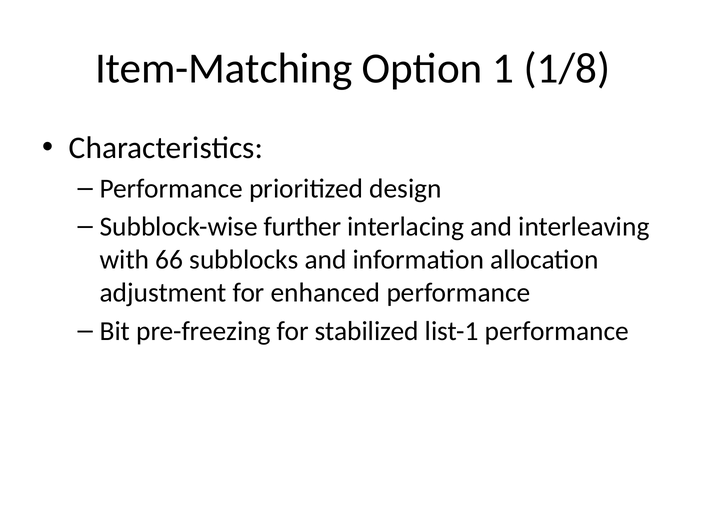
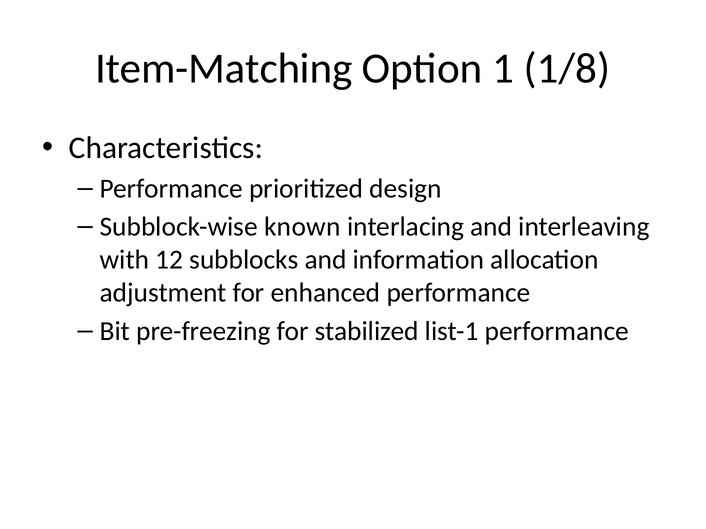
further: further -> known (302, 227)
66: 66 -> 12 (169, 260)
